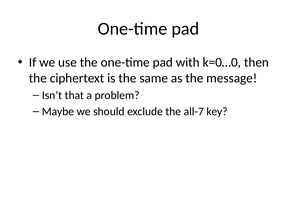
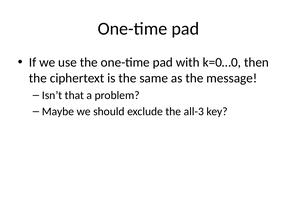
all-7: all-7 -> all-3 (194, 111)
